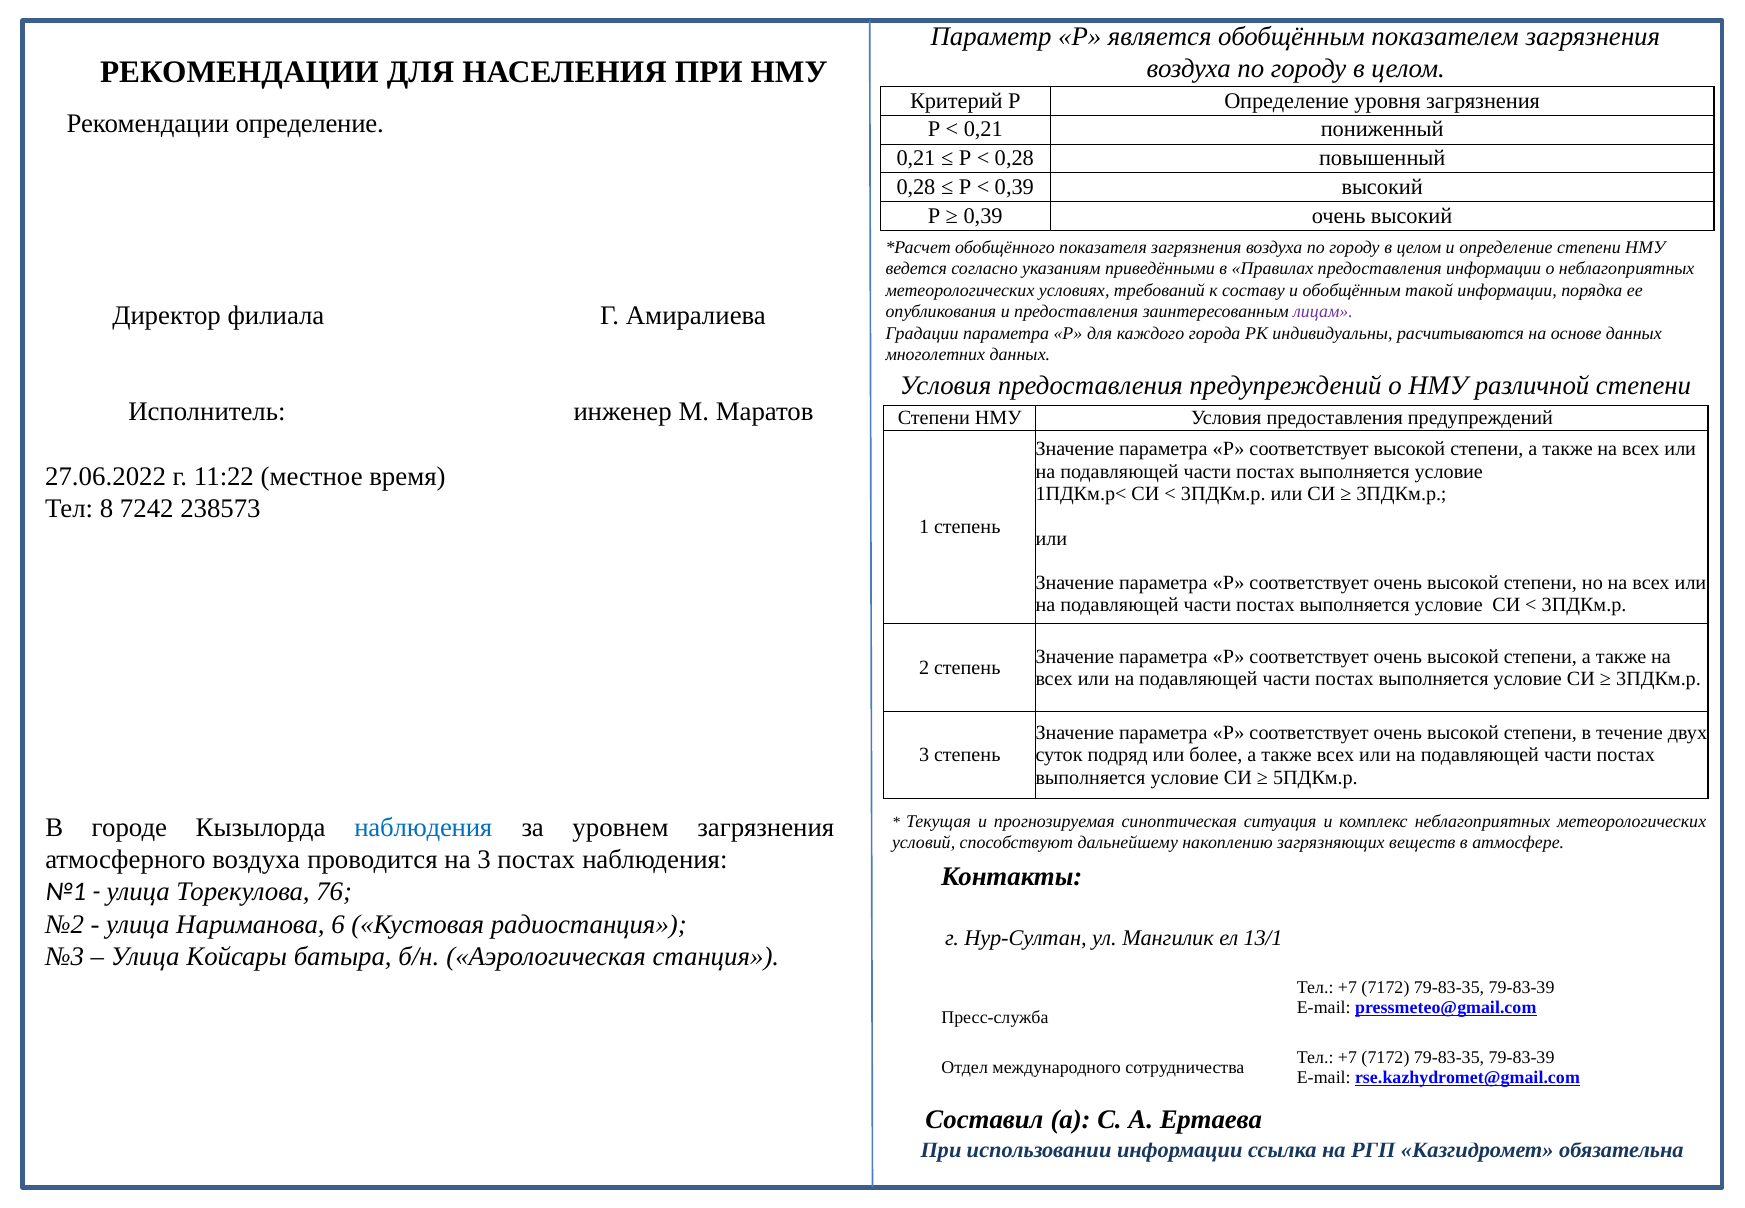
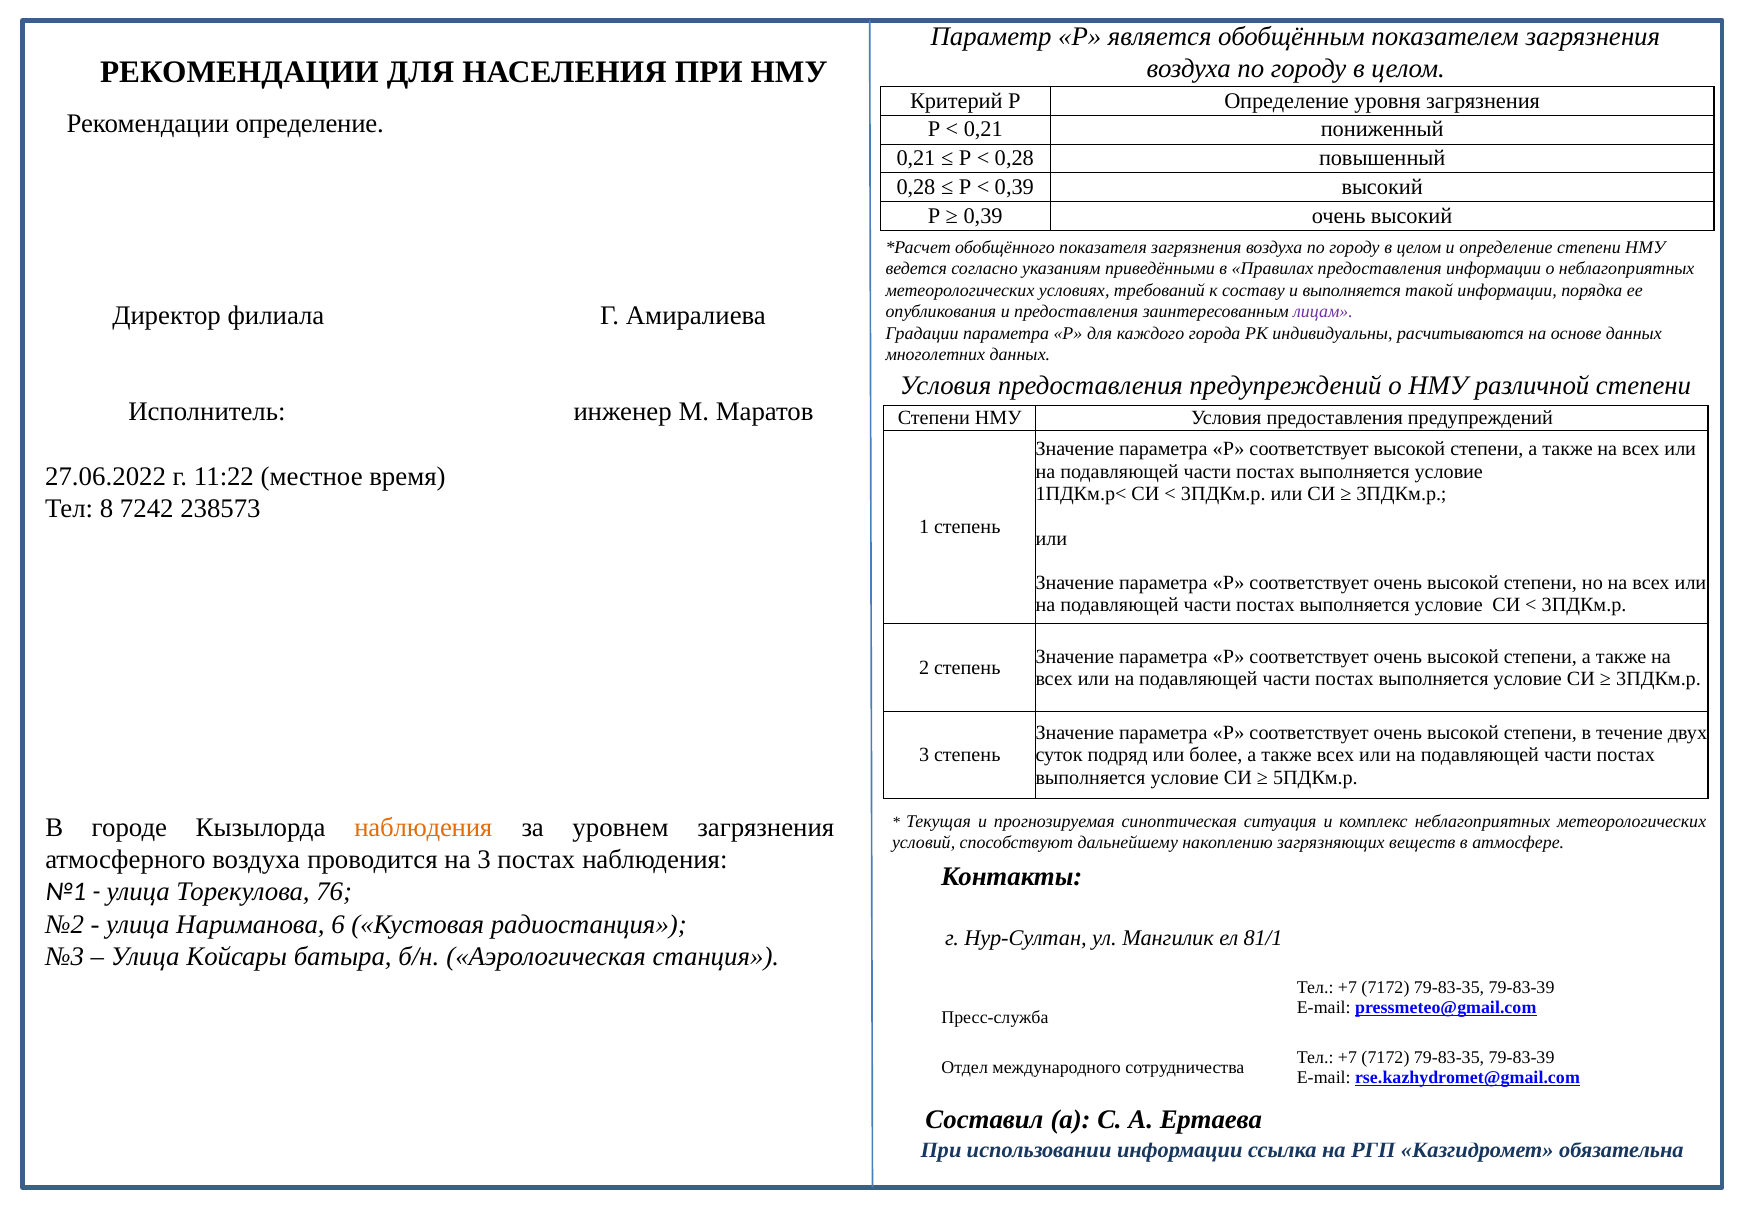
и обобщённым: обобщённым -> выполняется (1352, 290)
наблюдения colour: blue -> orange (423, 828)
13/1: 13/1 -> 81/1 (1263, 938)
